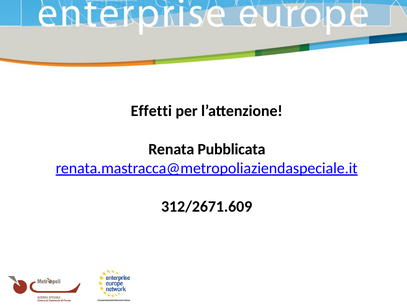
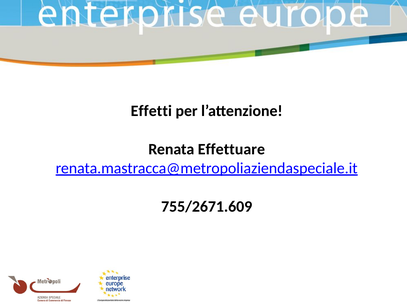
Pubblicata: Pubblicata -> Effettuare (231, 149)
312/2671.609: 312/2671.609 -> 755/2671.609 (207, 206)
